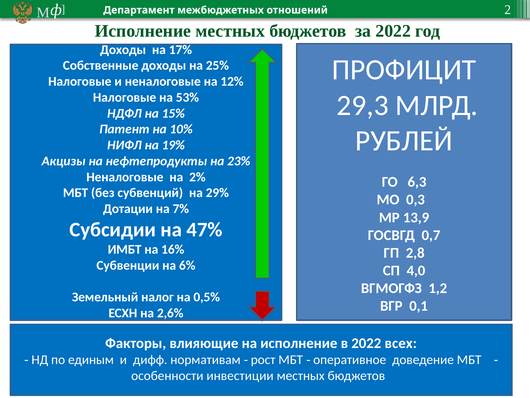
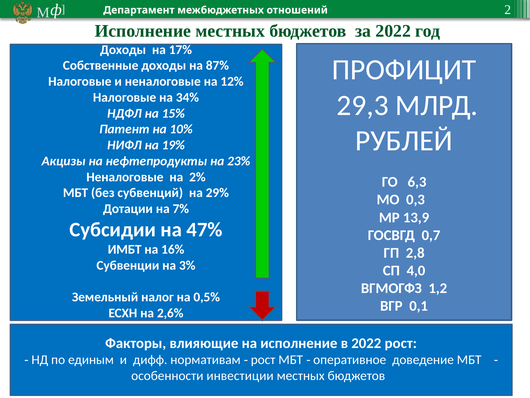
25%: 25% -> 87% (217, 65)
53%: 53% -> 34% (187, 97)
6%: 6% -> 3% (187, 265)
2022 всех: всех -> рост (401, 343)
